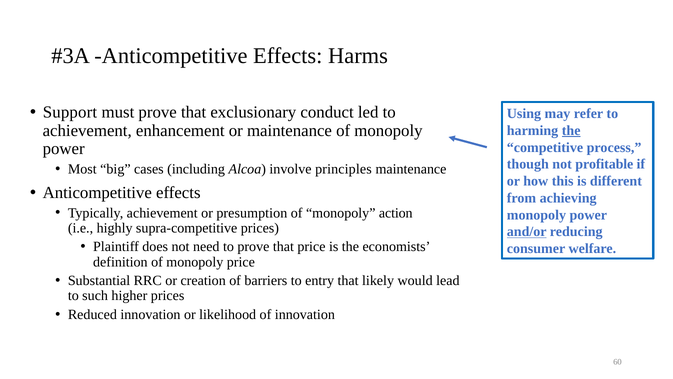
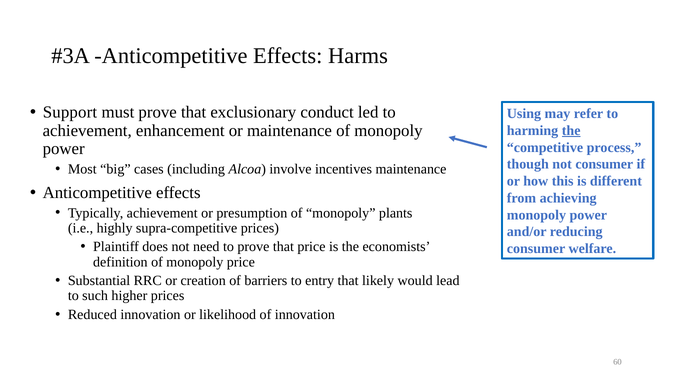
not profitable: profitable -> consumer (604, 164)
principles: principles -> incentives (344, 169)
action: action -> plants (396, 213)
and/or underline: present -> none (527, 231)
